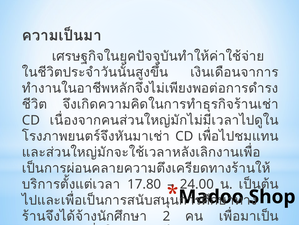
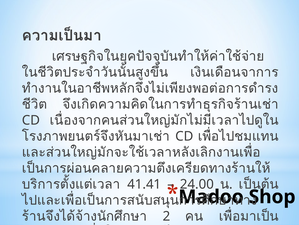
17.80: 17.80 -> 41.41 (144, 184)
